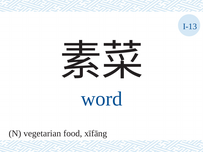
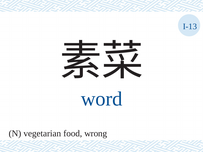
xīfāng: xīfāng -> wrong (96, 134)
